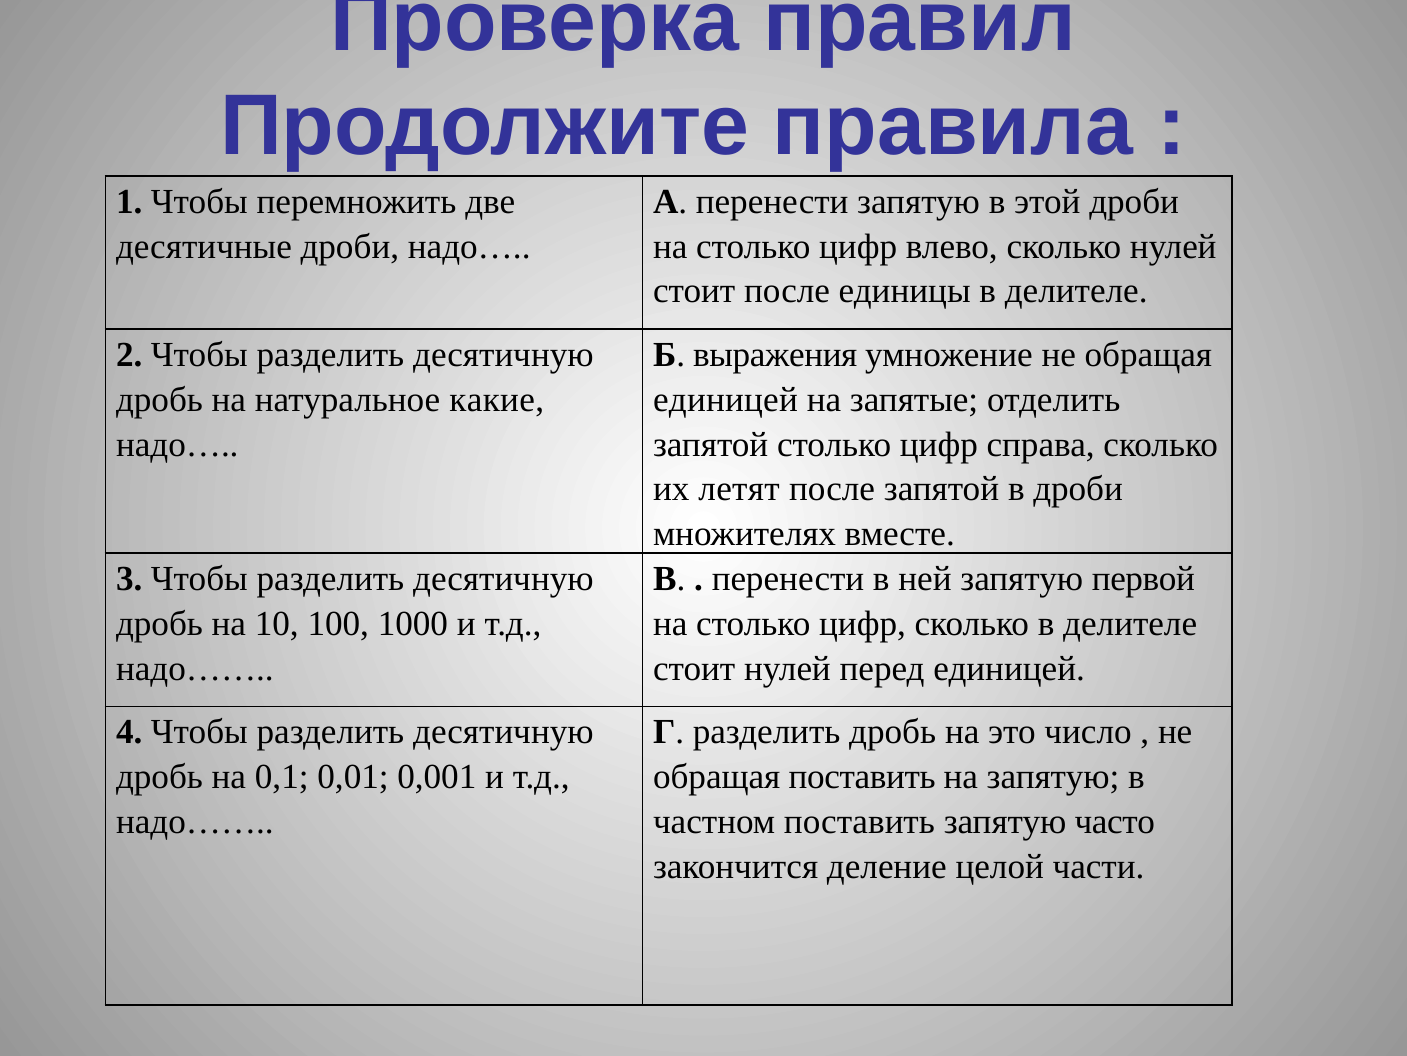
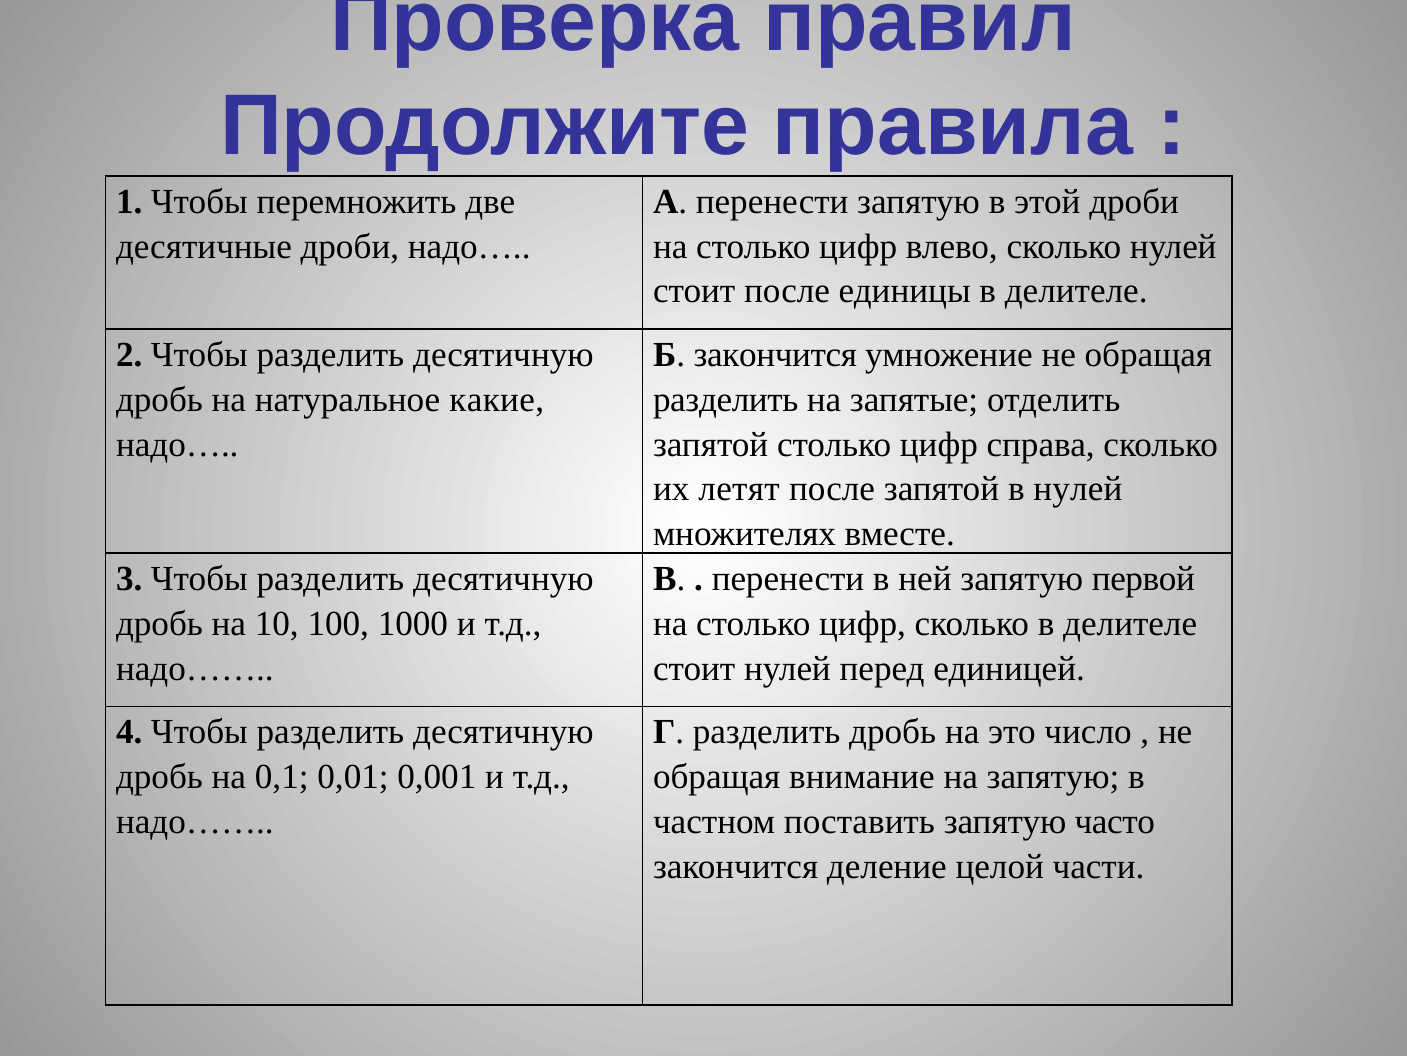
Б выражения: выражения -> закончится (775, 355)
единицей: единицей -> разделить (726, 399)
в дроби: дроби -> нулей (1078, 489)
обращая поставить: поставить -> внимание (862, 776)
